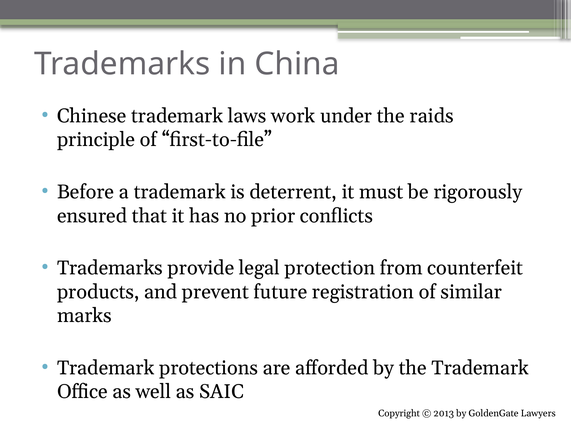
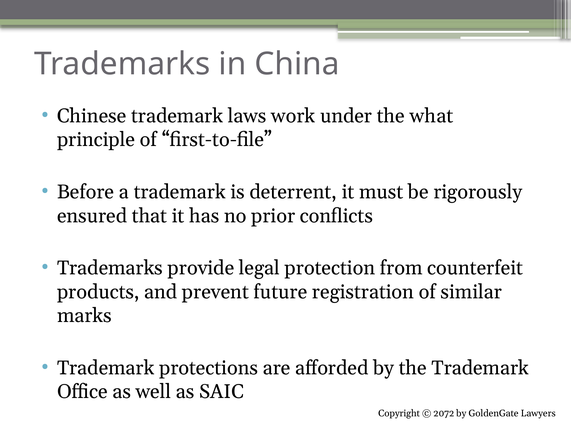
raids: raids -> what (432, 116)
2013: 2013 -> 2072 (444, 414)
